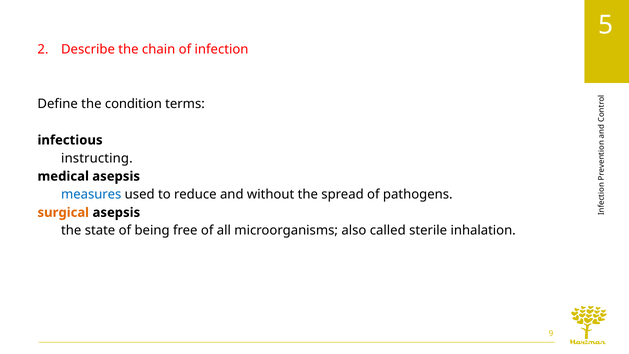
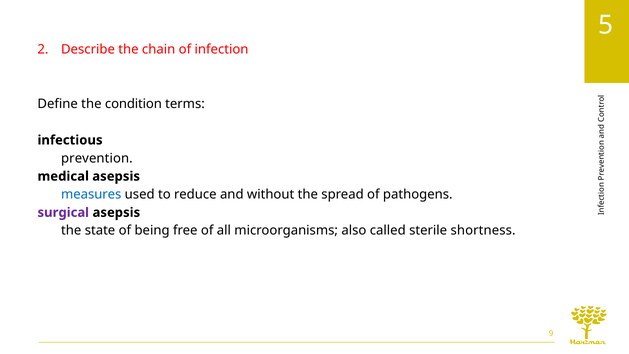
instructing: instructing -> prevention (97, 158)
surgical colour: orange -> purple (63, 212)
inhalation: inhalation -> shortness (483, 231)
